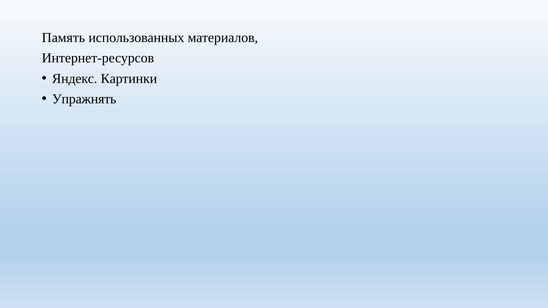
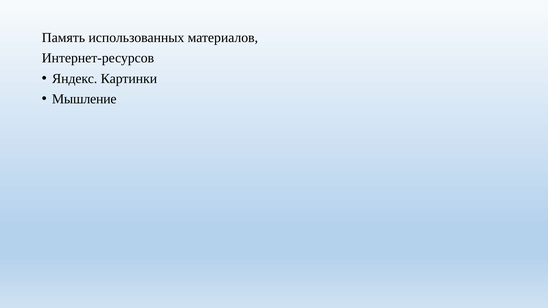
Упражнять: Упражнять -> Мышление (84, 99)
